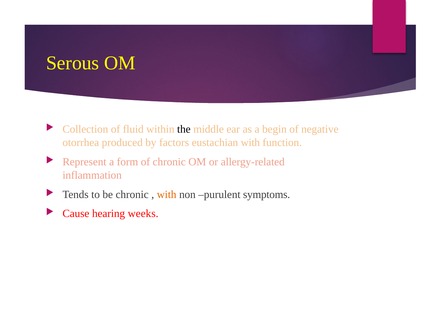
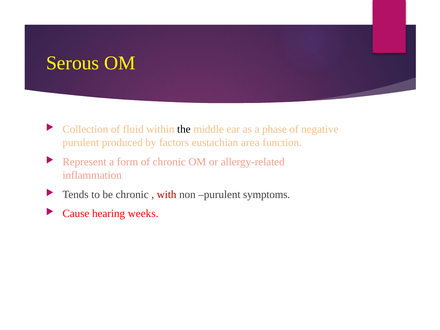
begin: begin -> phase (275, 129)
otorrhea: otorrhea -> purulent (81, 143)
eustachian with: with -> area (250, 143)
with colour: orange -> red (167, 194)
